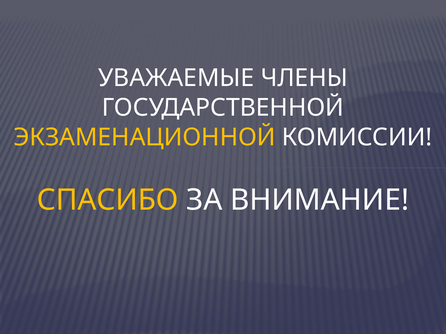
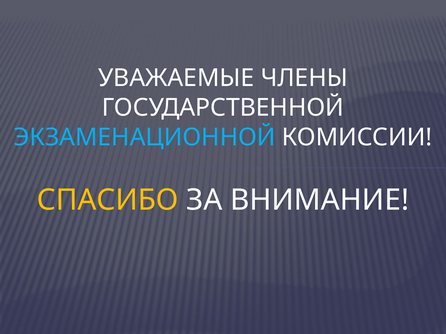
ЭКЗАМЕНАЦИОННОЙ colour: yellow -> light blue (145, 137)
